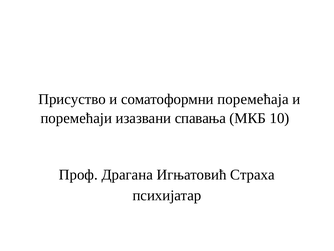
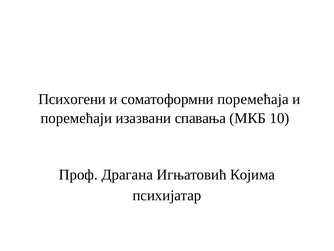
Присуство: Присуство -> Психогени (72, 99)
Страха: Страха -> Којима (253, 174)
